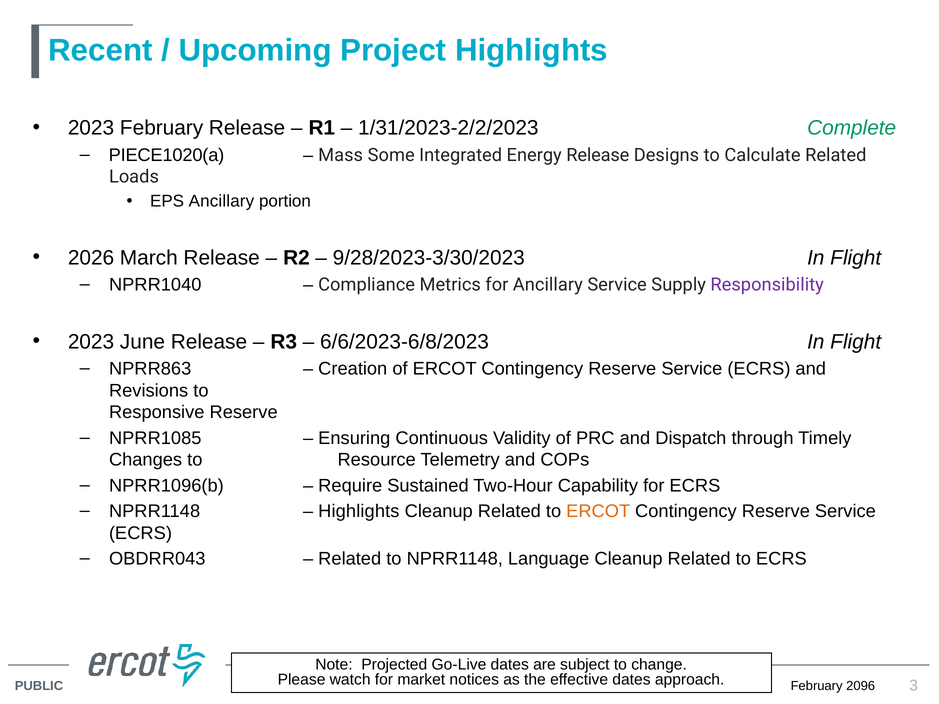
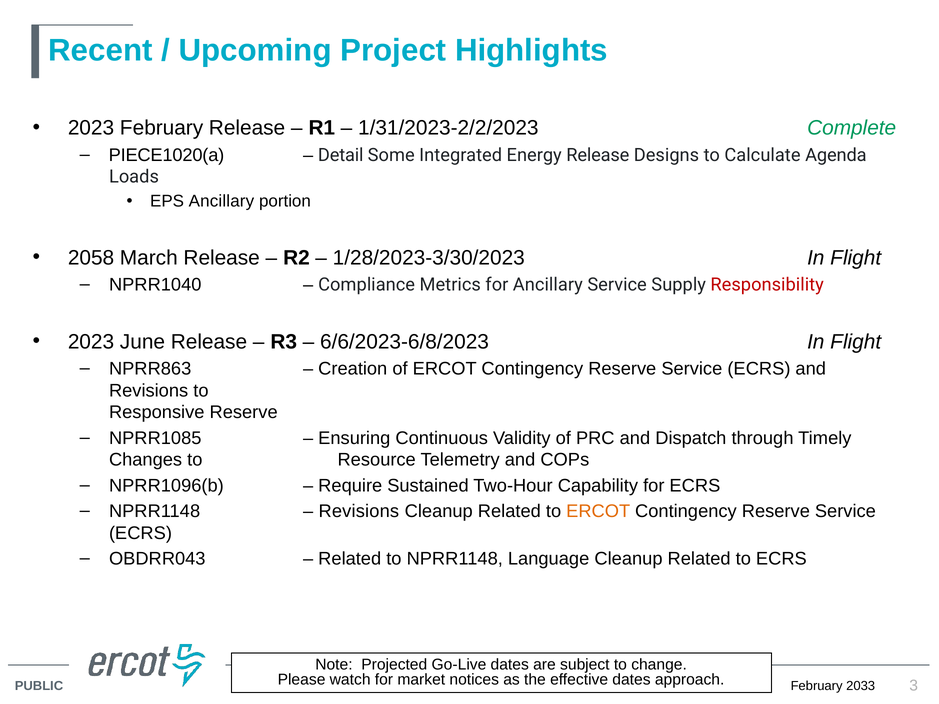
Mass: Mass -> Detail (341, 155)
Calculate Related: Related -> Agenda (836, 155)
2026: 2026 -> 2058 (91, 258)
9/28/2023-3/30/2023: 9/28/2023-3/30/2023 -> 1/28/2023-3/30/2023 (429, 258)
Responsibility colour: purple -> red (767, 285)
Highlights: Highlights -> Revisions (359, 511)
2096: 2096 -> 2033 (861, 686)
